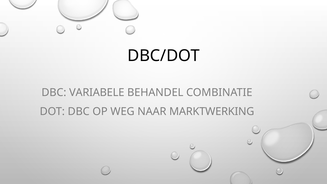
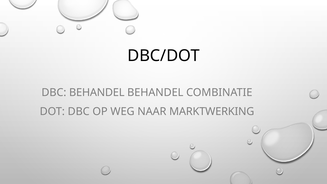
DBC VARIABELE: VARIABELE -> BEHANDEL (97, 92)
